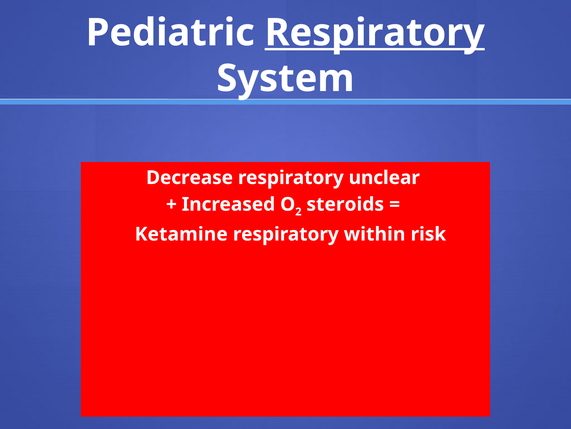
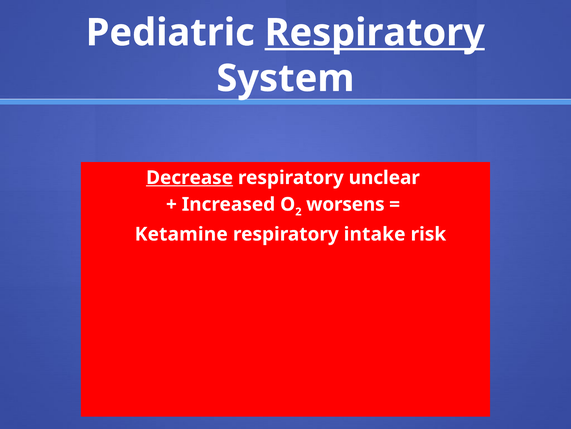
Decrease underline: none -> present (190, 177)
steroids: steroids -> worsens (345, 204)
within: within -> intake (375, 234)
